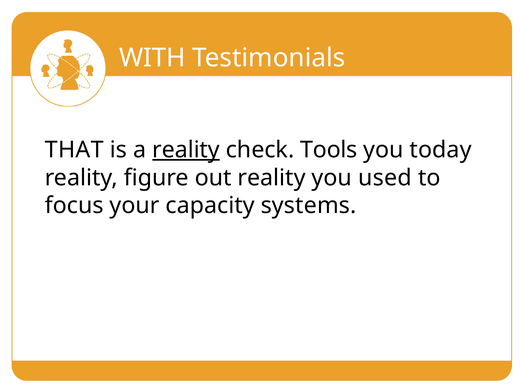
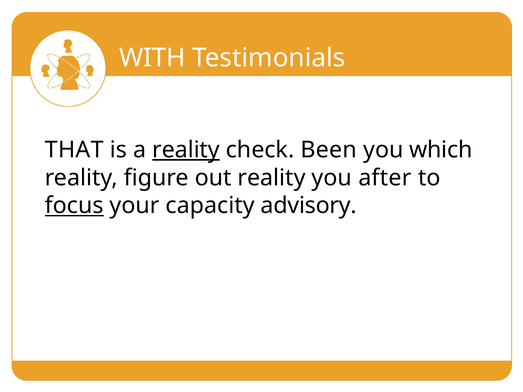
Tools: Tools -> Been (329, 150)
today: today -> which (441, 150)
used: used -> after (385, 178)
focus underline: none -> present (74, 206)
systems: systems -> advisory (309, 206)
